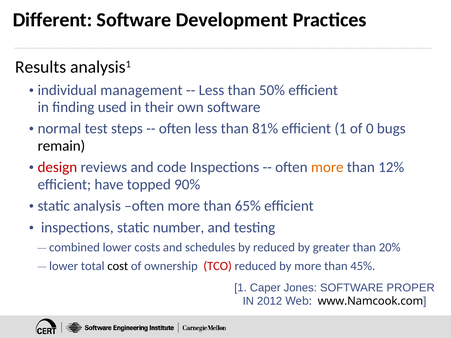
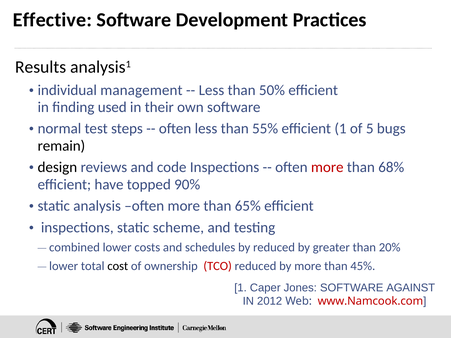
Different: Different -> Effective (52, 20)
81%: 81% -> 55% (265, 129)
0: 0 -> 5 (370, 129)
design colour: red -> black (57, 167)
more colour: orange -> red (327, 167)
12%: 12% -> 68% (391, 167)
number: number -> scheme (178, 228)
PROPER: PROPER -> AGAINST (411, 288)
www.Namcook.com colour: black -> red (370, 301)
